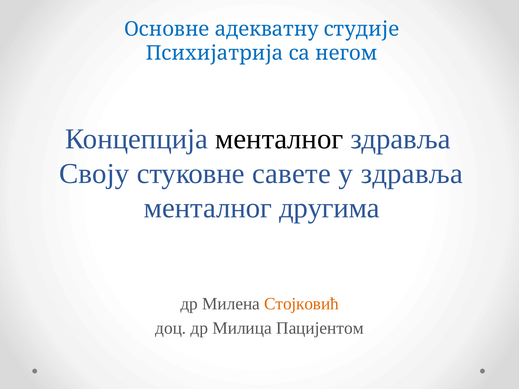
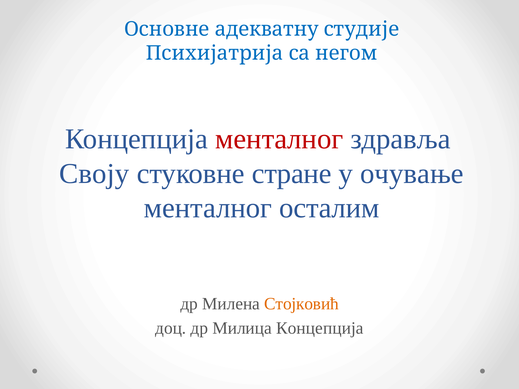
менталног colour: black -> red (279, 139)
савете: савете -> стране (292, 174)
у здравља: здравља -> очување (412, 174)
другима: другима -> осталим (329, 208)
Милица Пацијентом: Пацијентом -> Концепција (320, 328)
